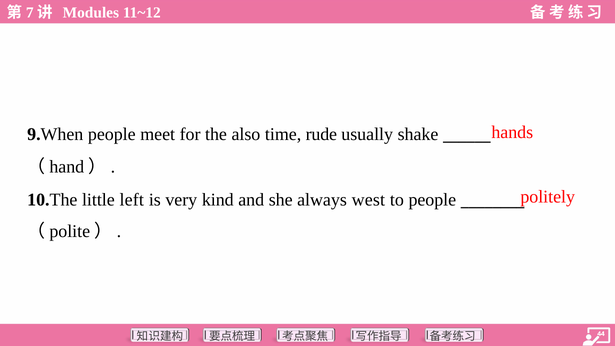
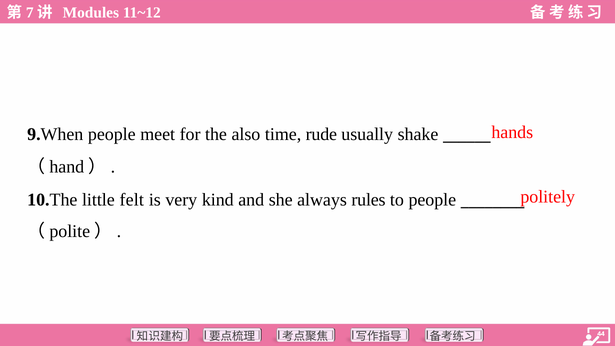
left: left -> felt (132, 200)
west: west -> rules (369, 200)
